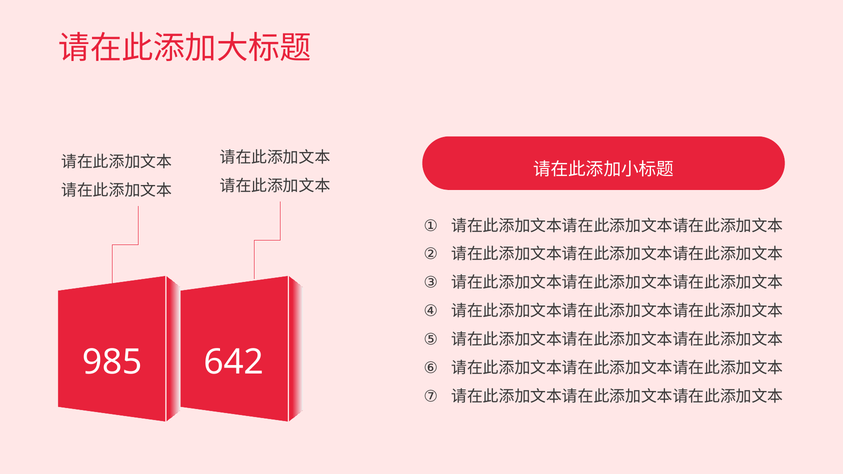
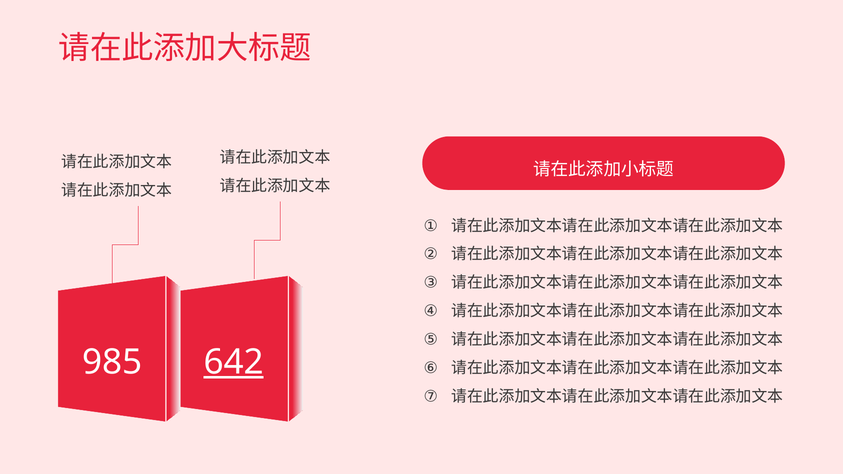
642 underline: none -> present (234, 362)
